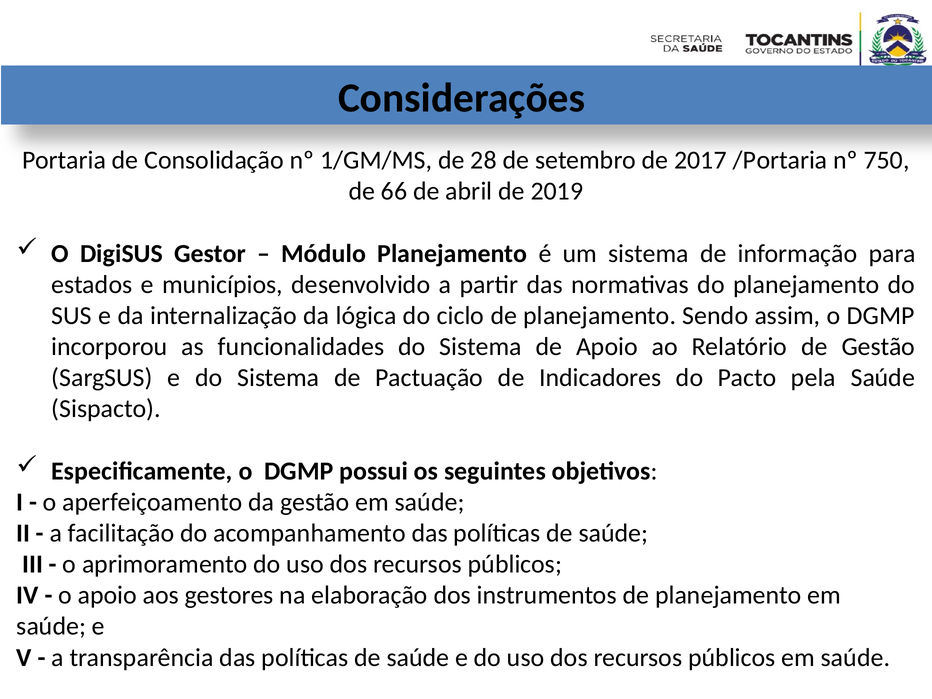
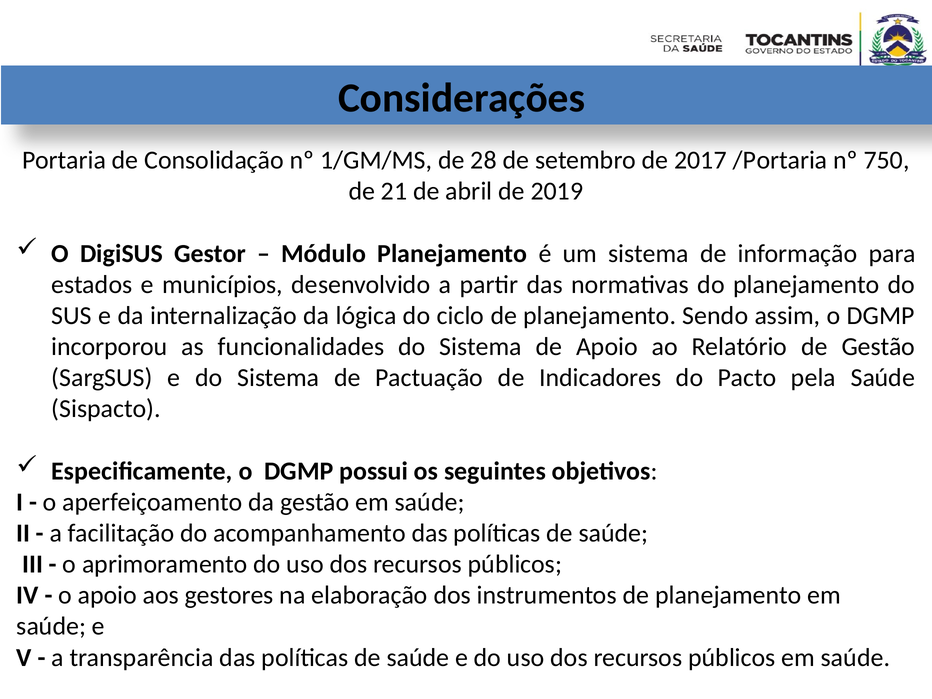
66: 66 -> 21 (394, 191)
